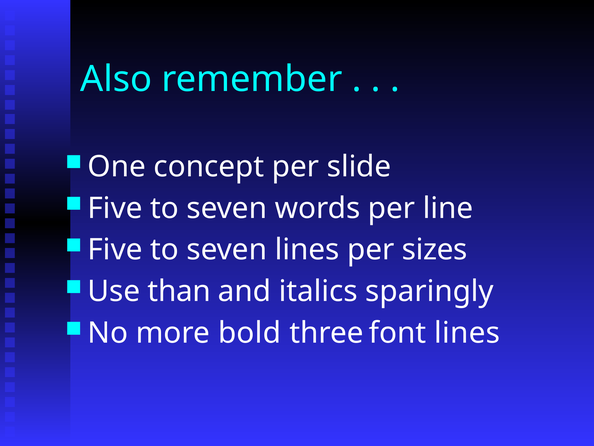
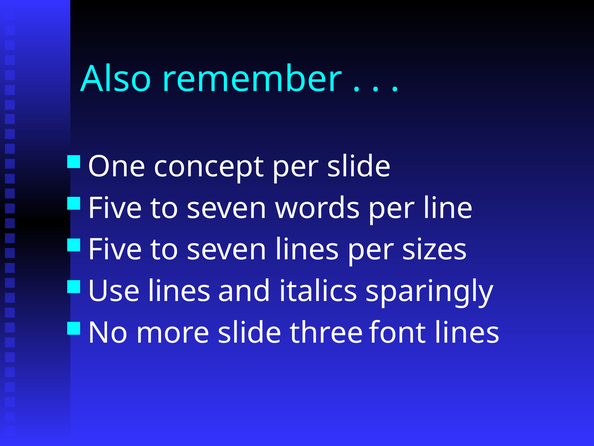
Use than: than -> lines (179, 291)
more bold: bold -> slide (250, 333)
